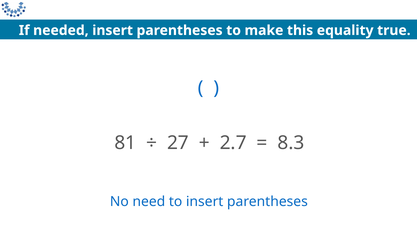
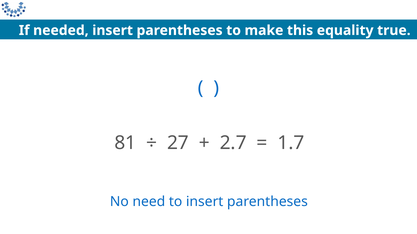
8.3: 8.3 -> 1.7 (291, 143)
